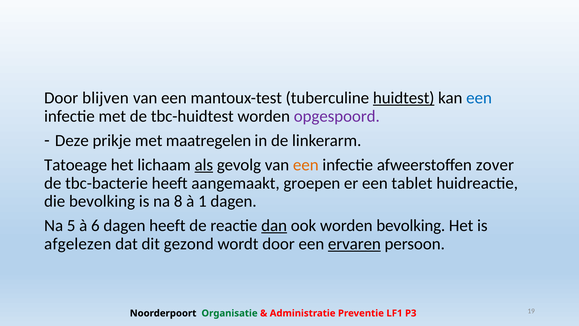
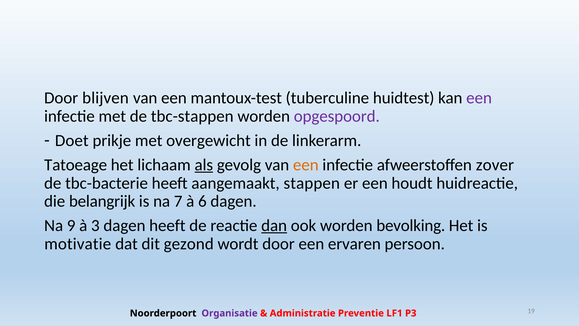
huidtest underline: present -> none (404, 98)
een colour: blue -> purple (479, 98)
tbc-huidtest: tbc-huidtest -> tbc-stappen (192, 116)
Deze: Deze -> Doet (72, 140)
maatregelen: maatregelen -> overgewicht (208, 140)
groepen: groepen -> stappen (312, 183)
tablet: tablet -> houdt (412, 183)
die bevolking: bevolking -> belangrijk (102, 201)
8: 8 -> 7 (178, 201)
1: 1 -> 6 (202, 201)
5: 5 -> 9 (71, 225)
6: 6 -> 3 (95, 225)
afgelezen: afgelezen -> motivatie (78, 244)
ervaren underline: present -> none (354, 244)
Organisatie colour: green -> purple (230, 313)
